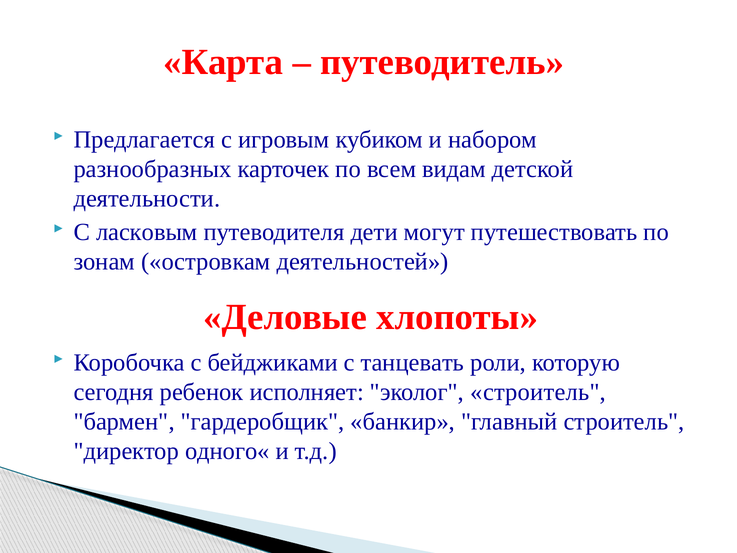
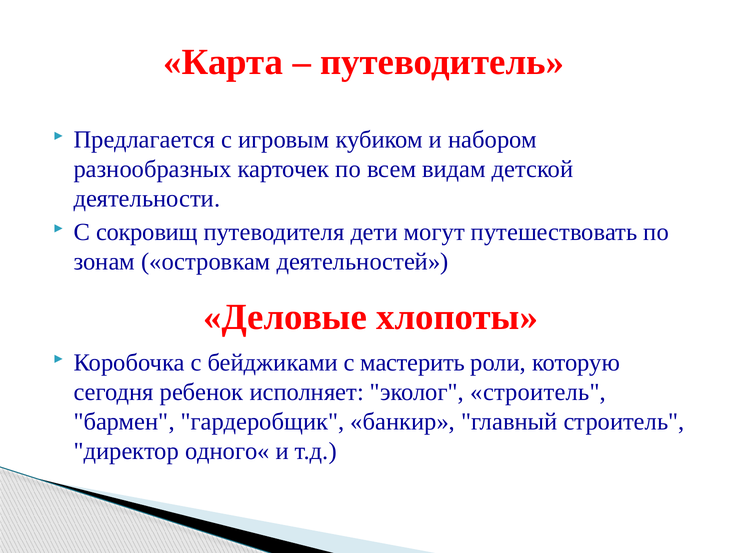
ласковым: ласковым -> сокровищ (147, 232)
танцевать: танцевать -> мастерить (413, 362)
